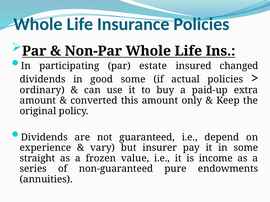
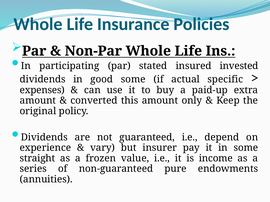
estate: estate -> stated (153, 66)
changed: changed -> invested (239, 66)
actual policies: policies -> specific (225, 79)
ordinary: ordinary -> expenses (42, 90)
